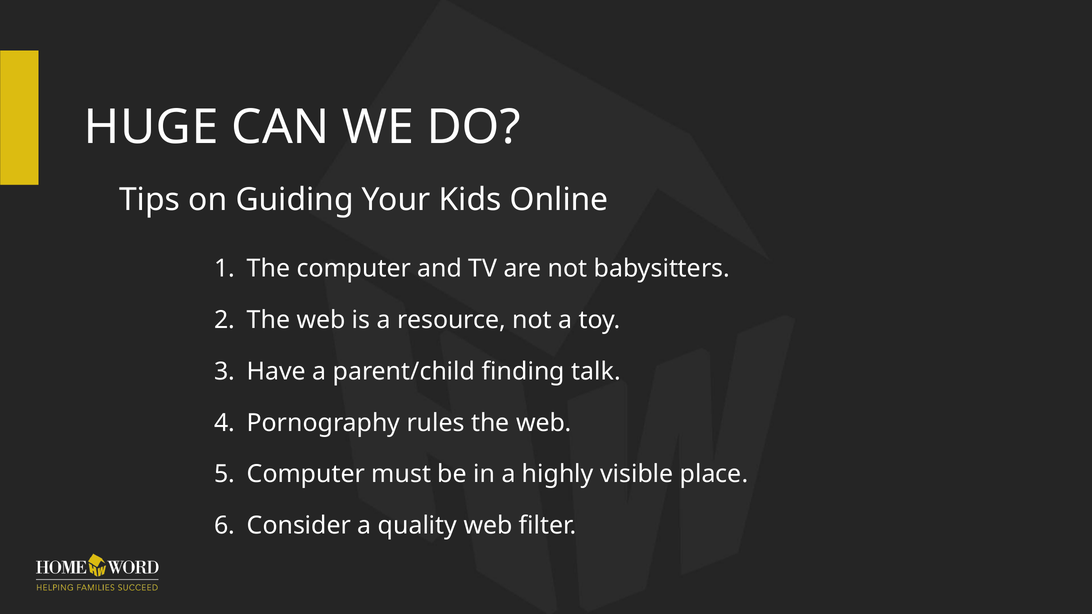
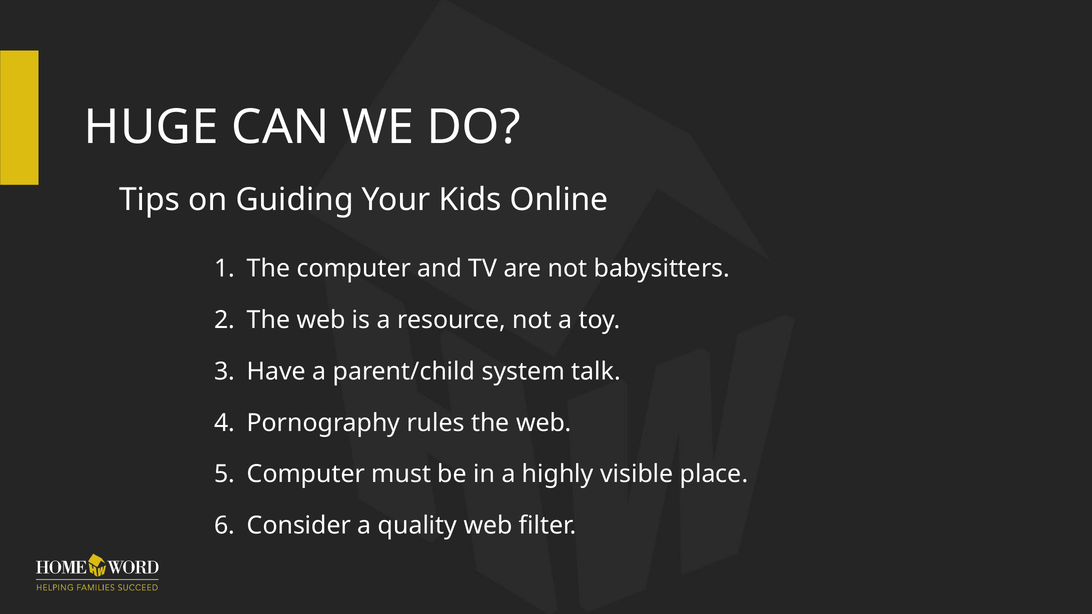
finding: finding -> system (523, 371)
